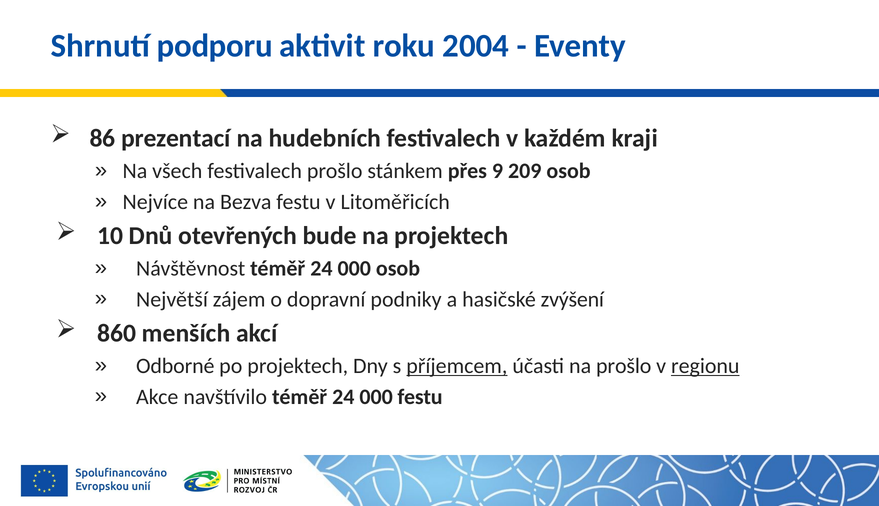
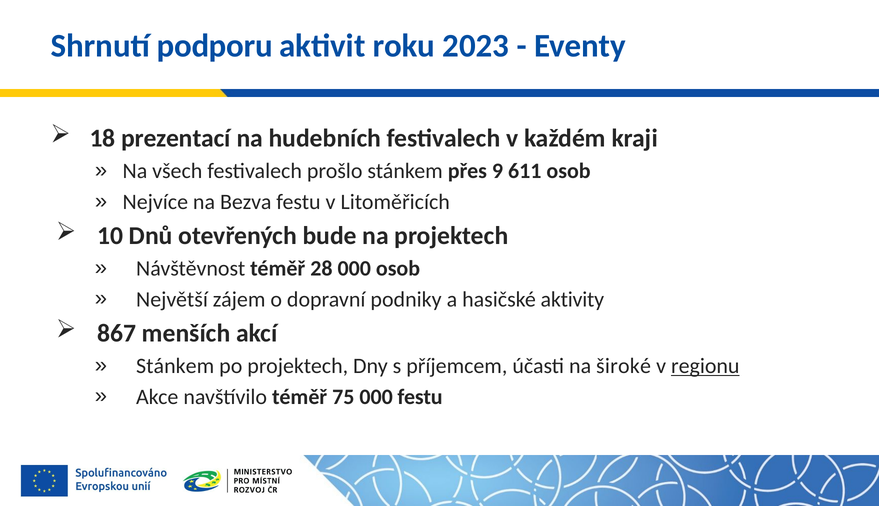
2004: 2004 -> 2023 (476, 46)
86: 86 -> 18 (102, 139)
209: 209 -> 611 (525, 171)
Návštěvnost téměř 24: 24 -> 28 (321, 269)
zvýšení: zvýšení -> aktivity (572, 300)
860: 860 -> 867 (117, 334)
Odborné: Odborné -> Stánkem (175, 366)
příjemcem underline: present -> none (457, 366)
na prošlo: prošlo -> široké (624, 366)
navštívilo téměř 24: 24 -> 75 (343, 397)
